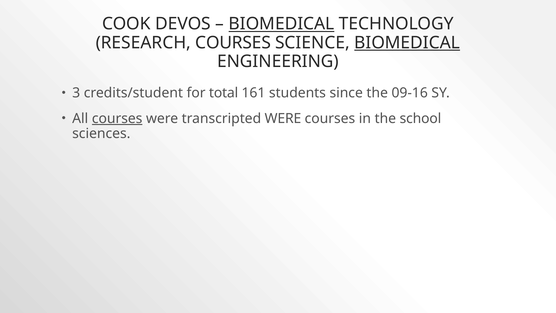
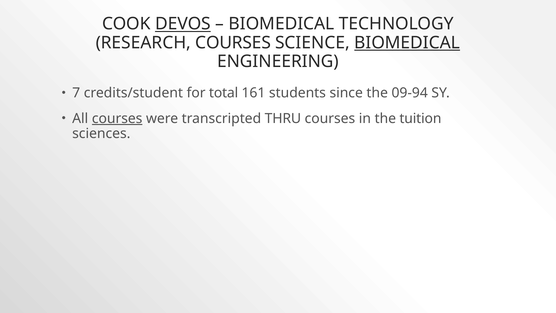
DEVOS underline: none -> present (183, 24)
BIOMEDICAL underline: present -> none (281, 24)
3: 3 -> 7 (76, 93)
09-16: 09-16 -> 09-94 (410, 93)
transcripted WERE: WERE -> THRU (283, 118)
school: school -> tuition (420, 118)
